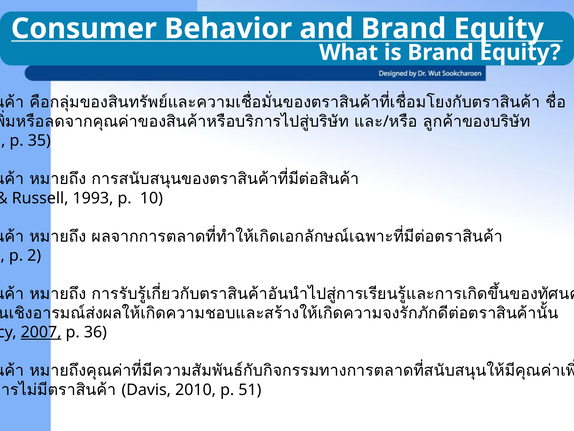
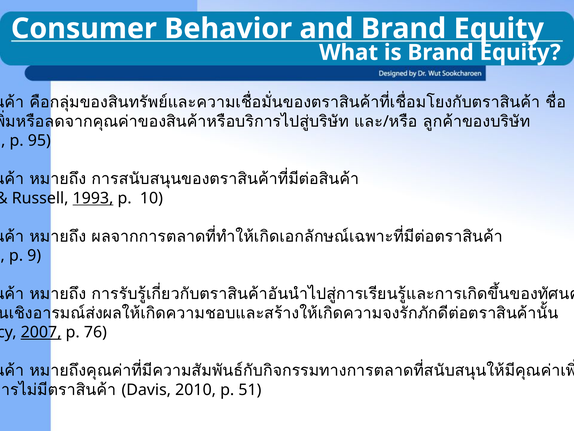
35: 35 -> 95 (39, 140)
1993 underline: none -> present (93, 198)
2: 2 -> 9 (34, 255)
36: 36 -> 76 (95, 332)
